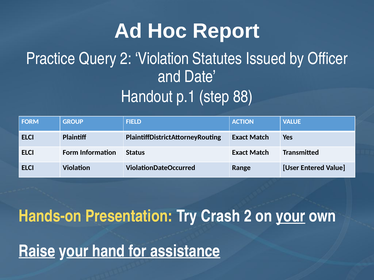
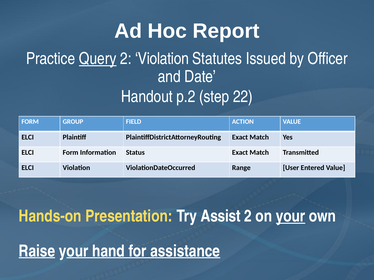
Query underline: none -> present (98, 59)
p.1: p.1 -> p.2 (186, 97)
88: 88 -> 22 (243, 97)
Crash: Crash -> Assist (221, 217)
